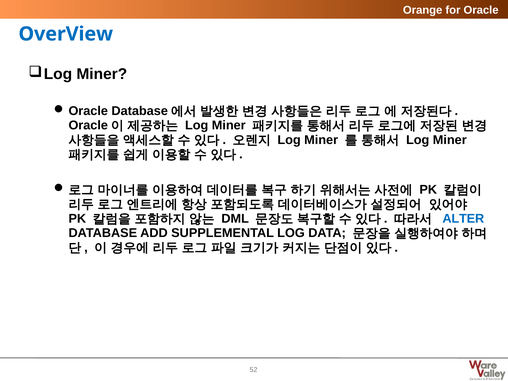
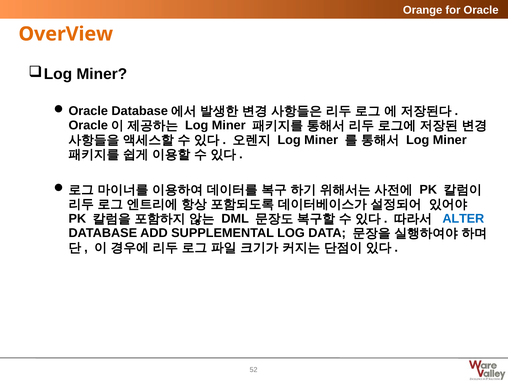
OverView colour: blue -> orange (66, 34)
